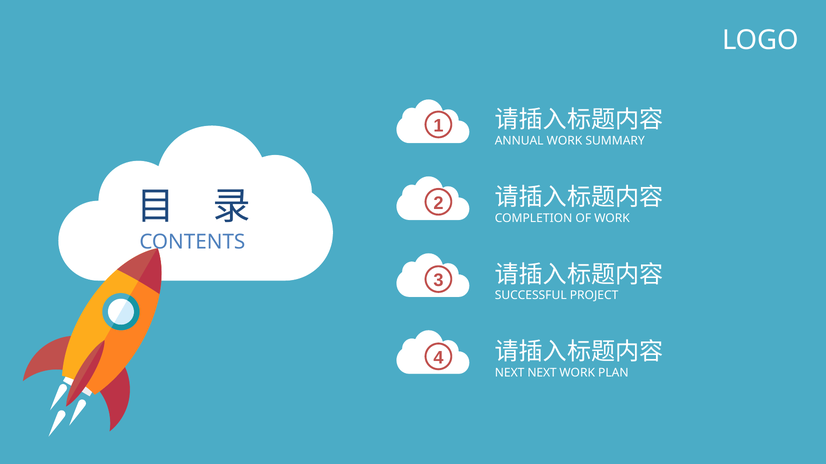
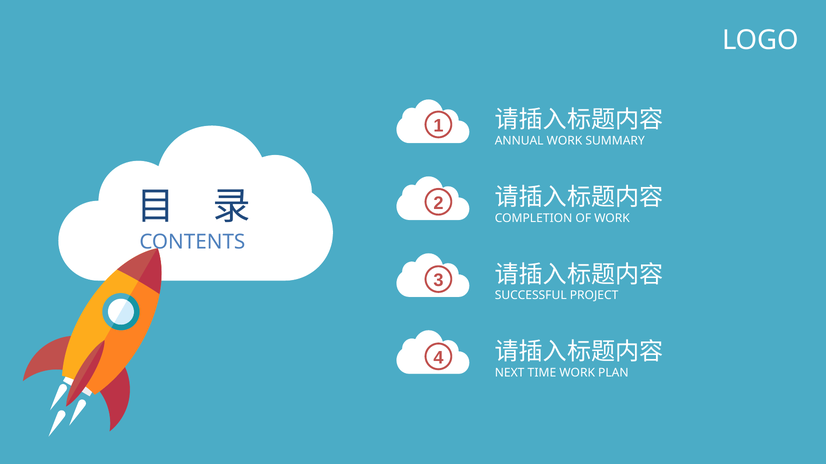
NEXT NEXT: NEXT -> TIME (542, 373)
